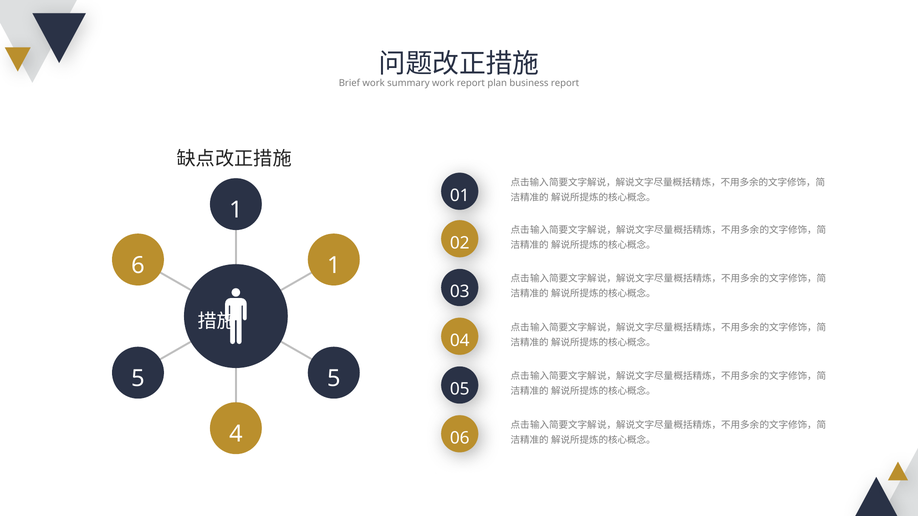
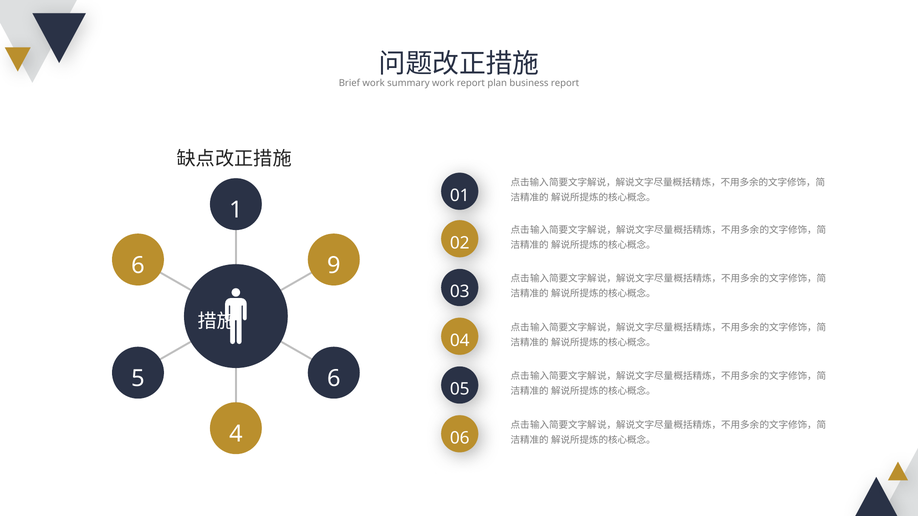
6 1: 1 -> 9 (334, 266)
5 5: 5 -> 6 (334, 379)
